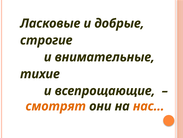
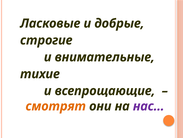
нас… colour: orange -> purple (149, 106)
